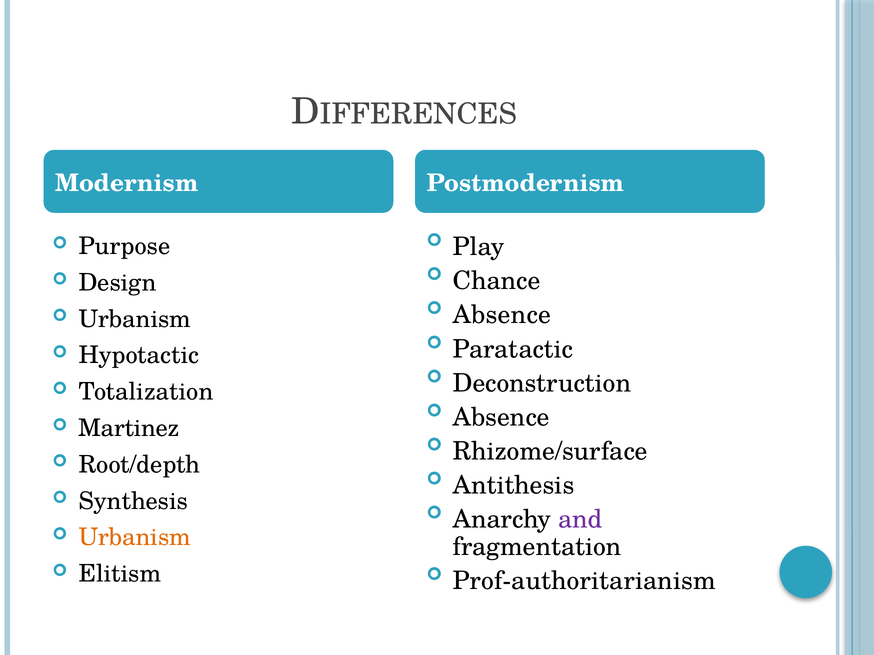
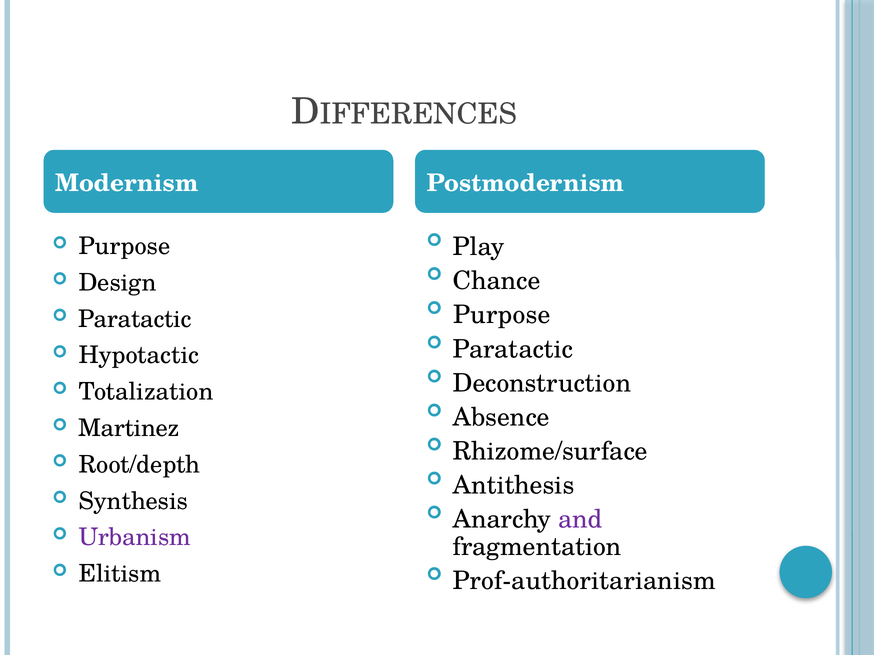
Absence: Absence -> Purpose (502, 315)
Urbanism: Urbanism -> Paratactic (135, 319)
Urbanism colour: orange -> purple (135, 538)
